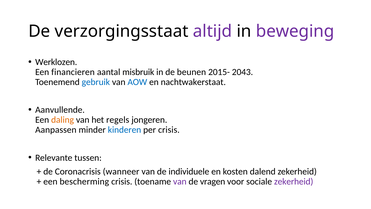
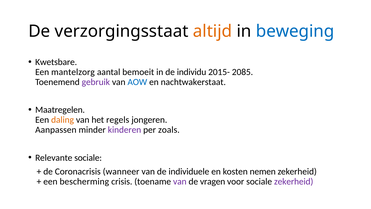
altijd colour: purple -> orange (213, 31)
beweging colour: purple -> blue (295, 31)
Werklozen: Werklozen -> Kwetsbare (56, 62)
financieren: financieren -> mantelzorg (73, 72)
misbruik: misbruik -> bemoeit (138, 72)
beunen: beunen -> individu (192, 72)
2043: 2043 -> 2085 (243, 72)
gebruik colour: blue -> purple (96, 82)
Aanvullende: Aanvullende -> Maatregelen (60, 110)
kinderen colour: blue -> purple (125, 130)
per crisis: crisis -> zoals (169, 130)
Relevante tussen: tussen -> sociale (88, 157)
dalend: dalend -> nemen (263, 171)
